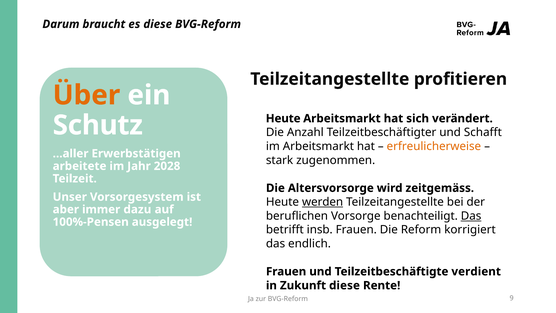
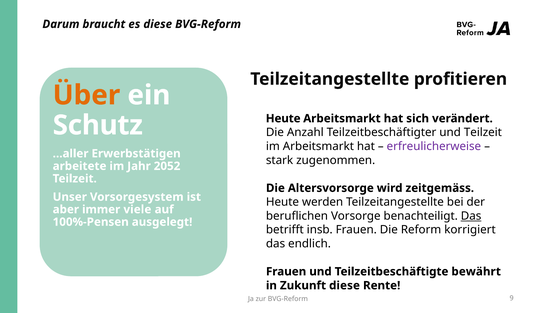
und Schafft: Schafft -> Teilzeit (483, 132)
erfreulicherweise colour: orange -> purple (434, 146)
2028: 2028 -> 2052 (167, 166)
werden underline: present -> none (323, 202)
dazu: dazu -> viele (137, 209)
verdient: verdient -> bewährt (476, 271)
